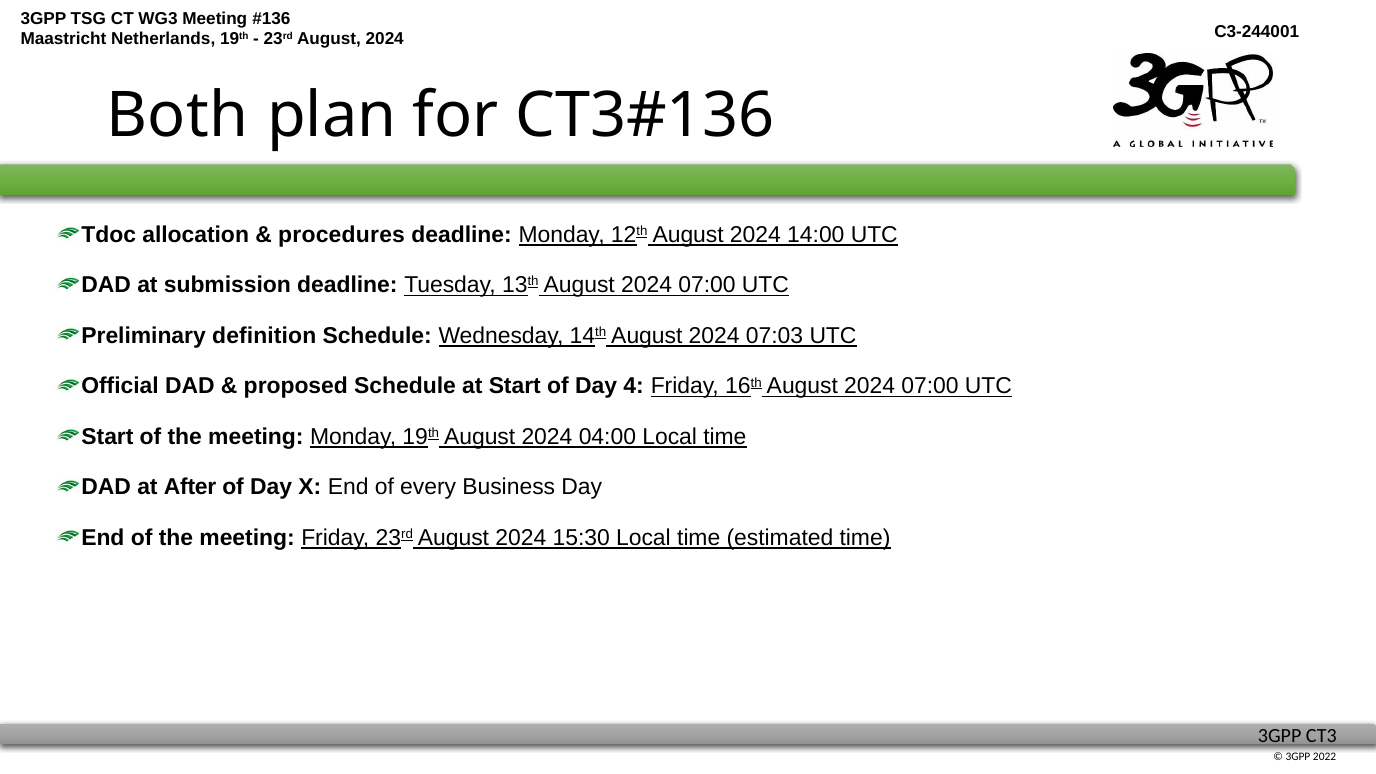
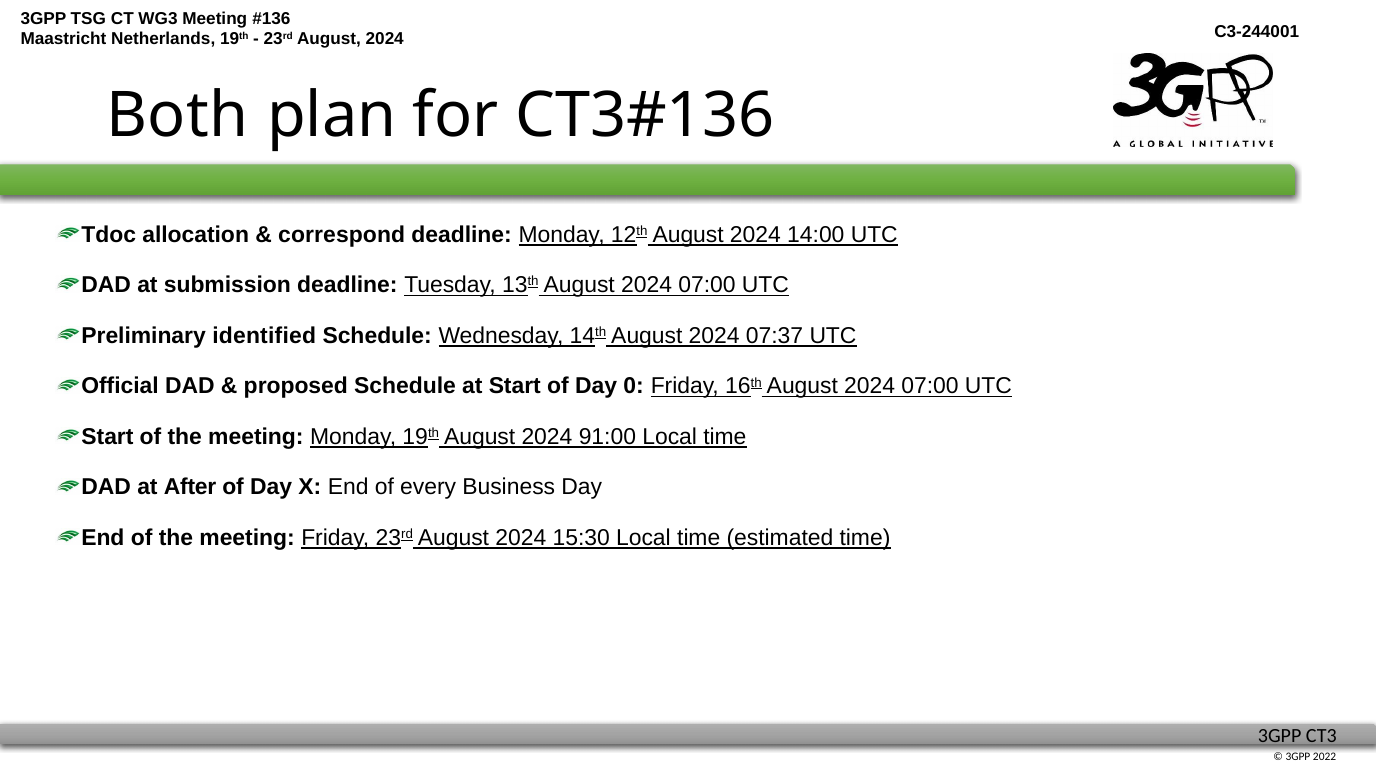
procedures: procedures -> correspond (342, 235)
definition: definition -> identified (264, 336)
07:03: 07:03 -> 07:37 (775, 336)
4: 4 -> 0 (634, 386)
04:00: 04:00 -> 91:00 (607, 437)
